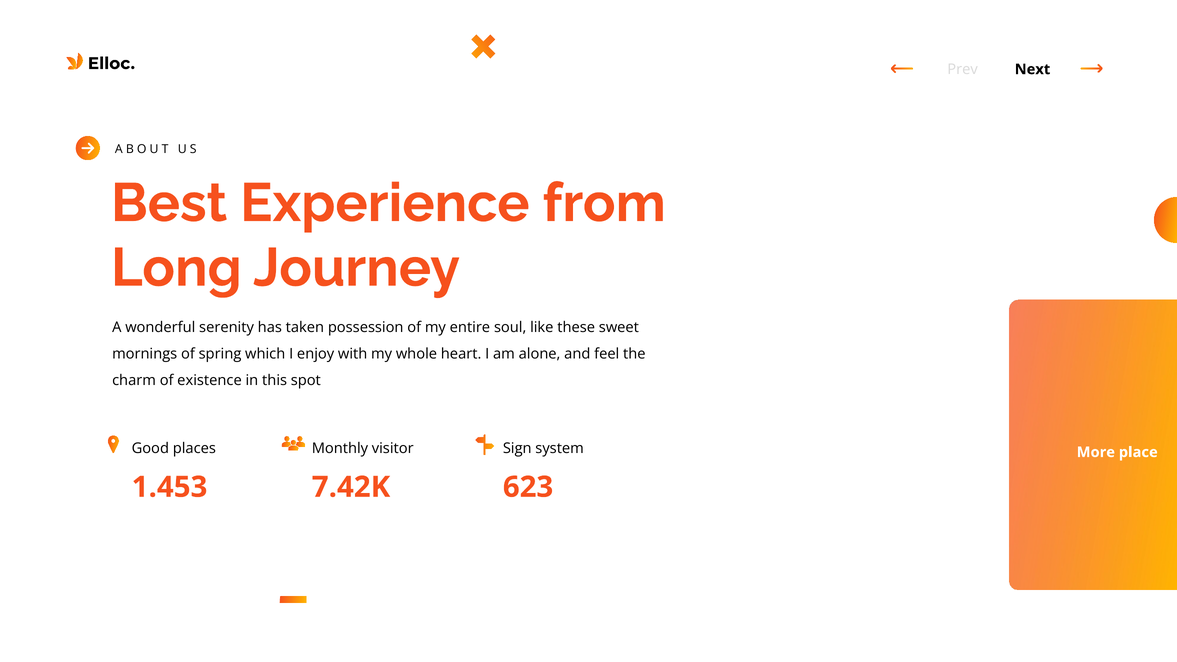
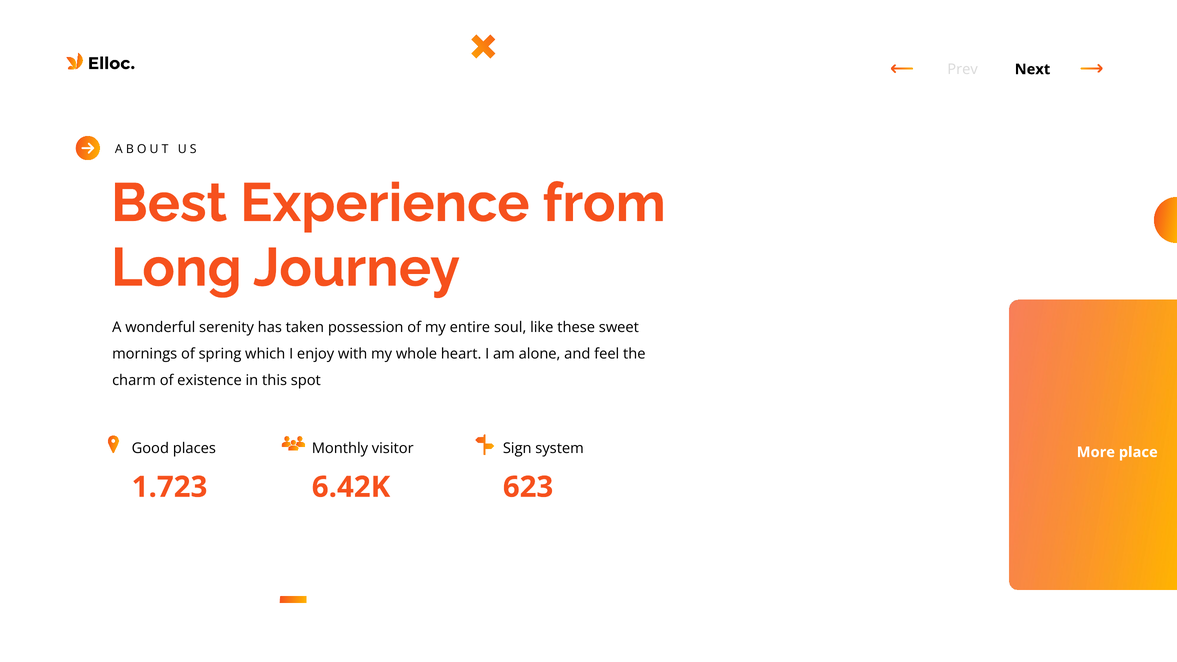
1.453: 1.453 -> 1.723 (170, 487)
7.42K: 7.42K -> 6.42K (351, 487)
